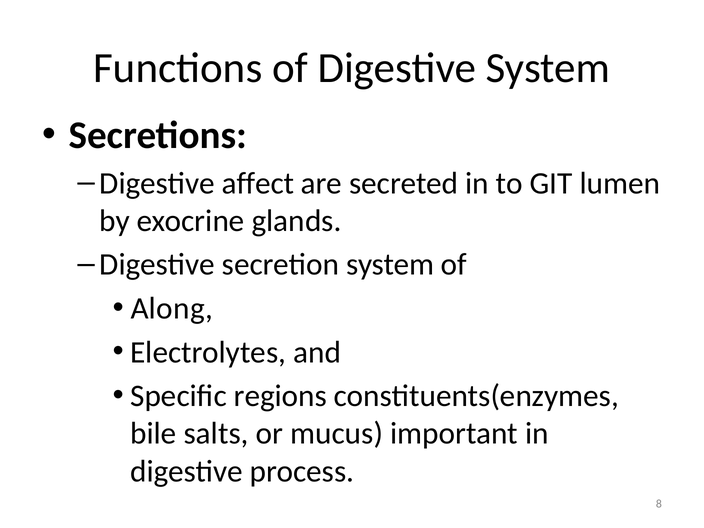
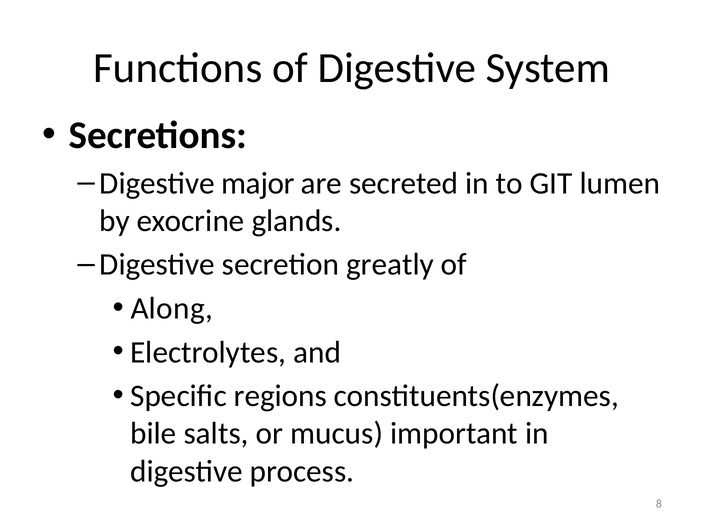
affect: affect -> major (258, 183)
secretion system: system -> greatly (390, 265)
